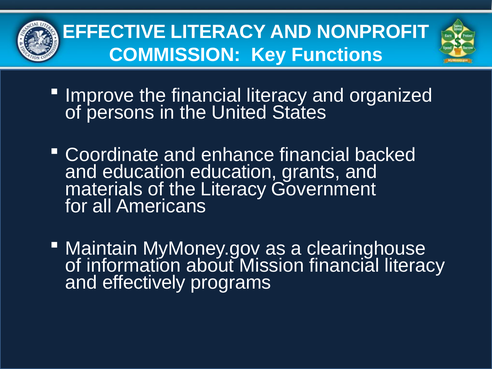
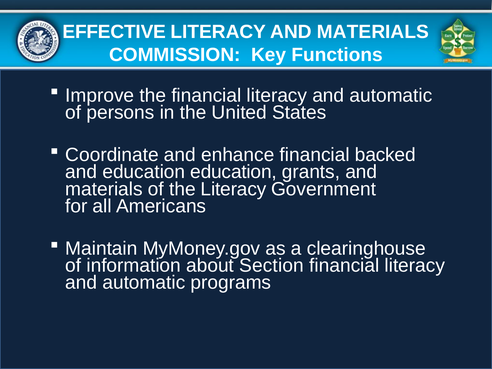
LITERACY AND NONPROFIT: NONPROFIT -> MATERIALS (373, 32)
organized: organized -> automatic (391, 95)
Mission: Mission -> Section (272, 266)
effectively: effectively -> automatic (144, 283)
